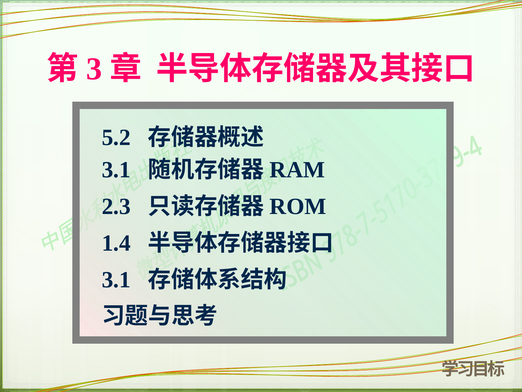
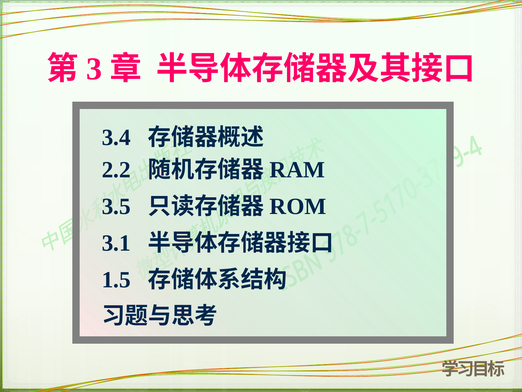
5.2: 5.2 -> 3.4 (116, 137)
3.1: 3.1 -> 2.2 (116, 170)
2.3: 2.3 -> 3.5 (116, 206)
1.4: 1.4 -> 3.1 (116, 243)
3.1: 3.1 -> 1.5 (116, 279)
